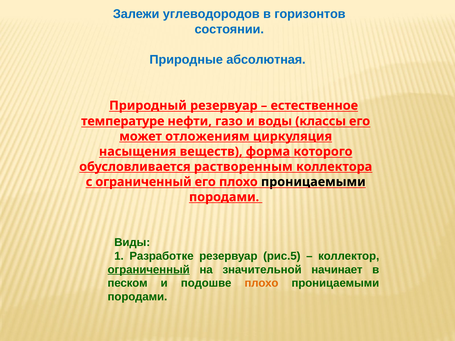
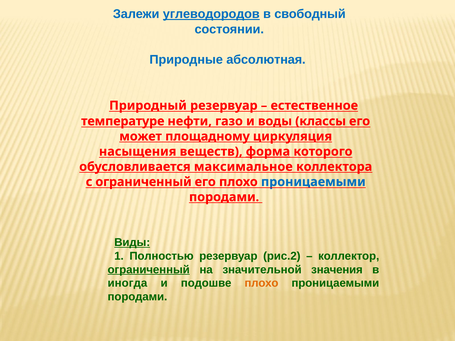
углеводородов underline: none -> present (211, 14)
горизонтов: горизонтов -> свободный (310, 14)
отложениям: отложениям -> площадному (207, 136)
растворенным: растворенным -> максимальное (243, 167)
проницаемыми colour: black -> blue (313, 182)
Виды underline: none -> present (132, 243)
Разработке: Разработке -> Полностью (162, 256)
рис.5: рис.5 -> рис.2 (282, 256)
начинает: начинает -> значения (337, 270)
песком: песком -> иногда (127, 283)
